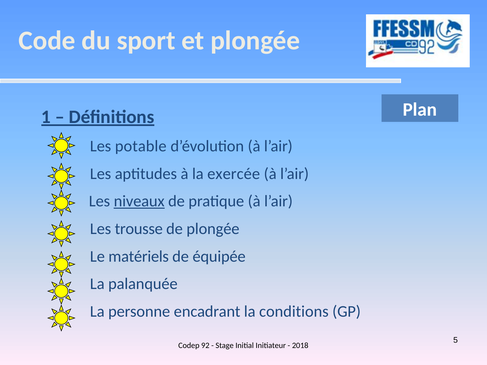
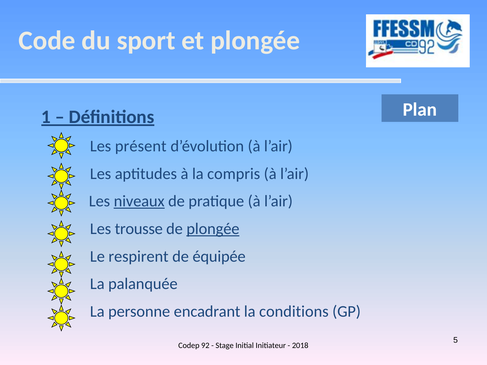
potable: potable -> présent (141, 146)
exercée: exercée -> compris (234, 174)
plongée underline: none -> present (213, 229)
matériels: matériels -> respirent (139, 257)
